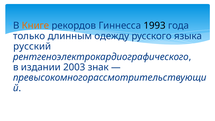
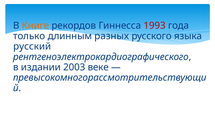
1993 colour: black -> red (155, 26)
одежду: одежду -> разных (112, 36)
знак: знак -> веке (98, 67)
